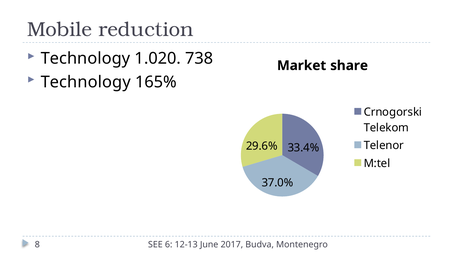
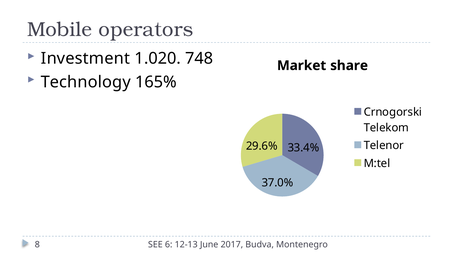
reduction: reduction -> operators (146, 30)
Technology: Technology -> Investment (85, 58)
738: 738 -> 748 (199, 58)
